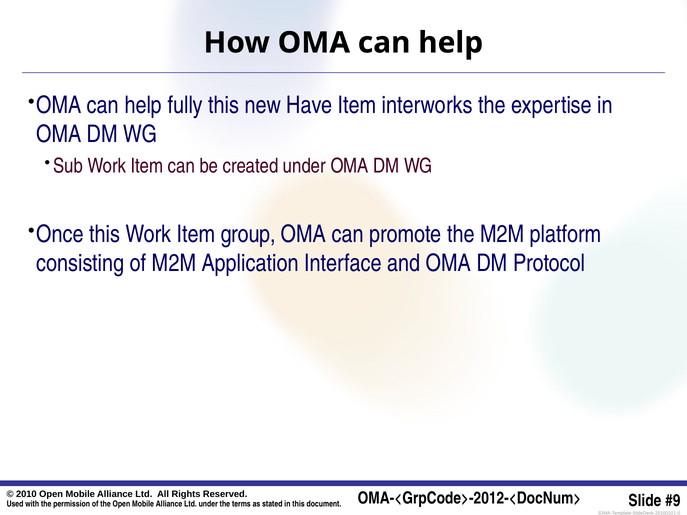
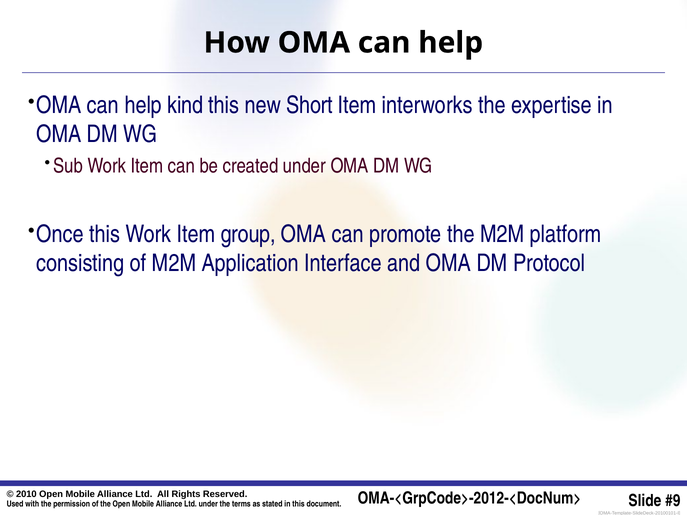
fully: fully -> kind (185, 105)
Have: Have -> Short (310, 105)
